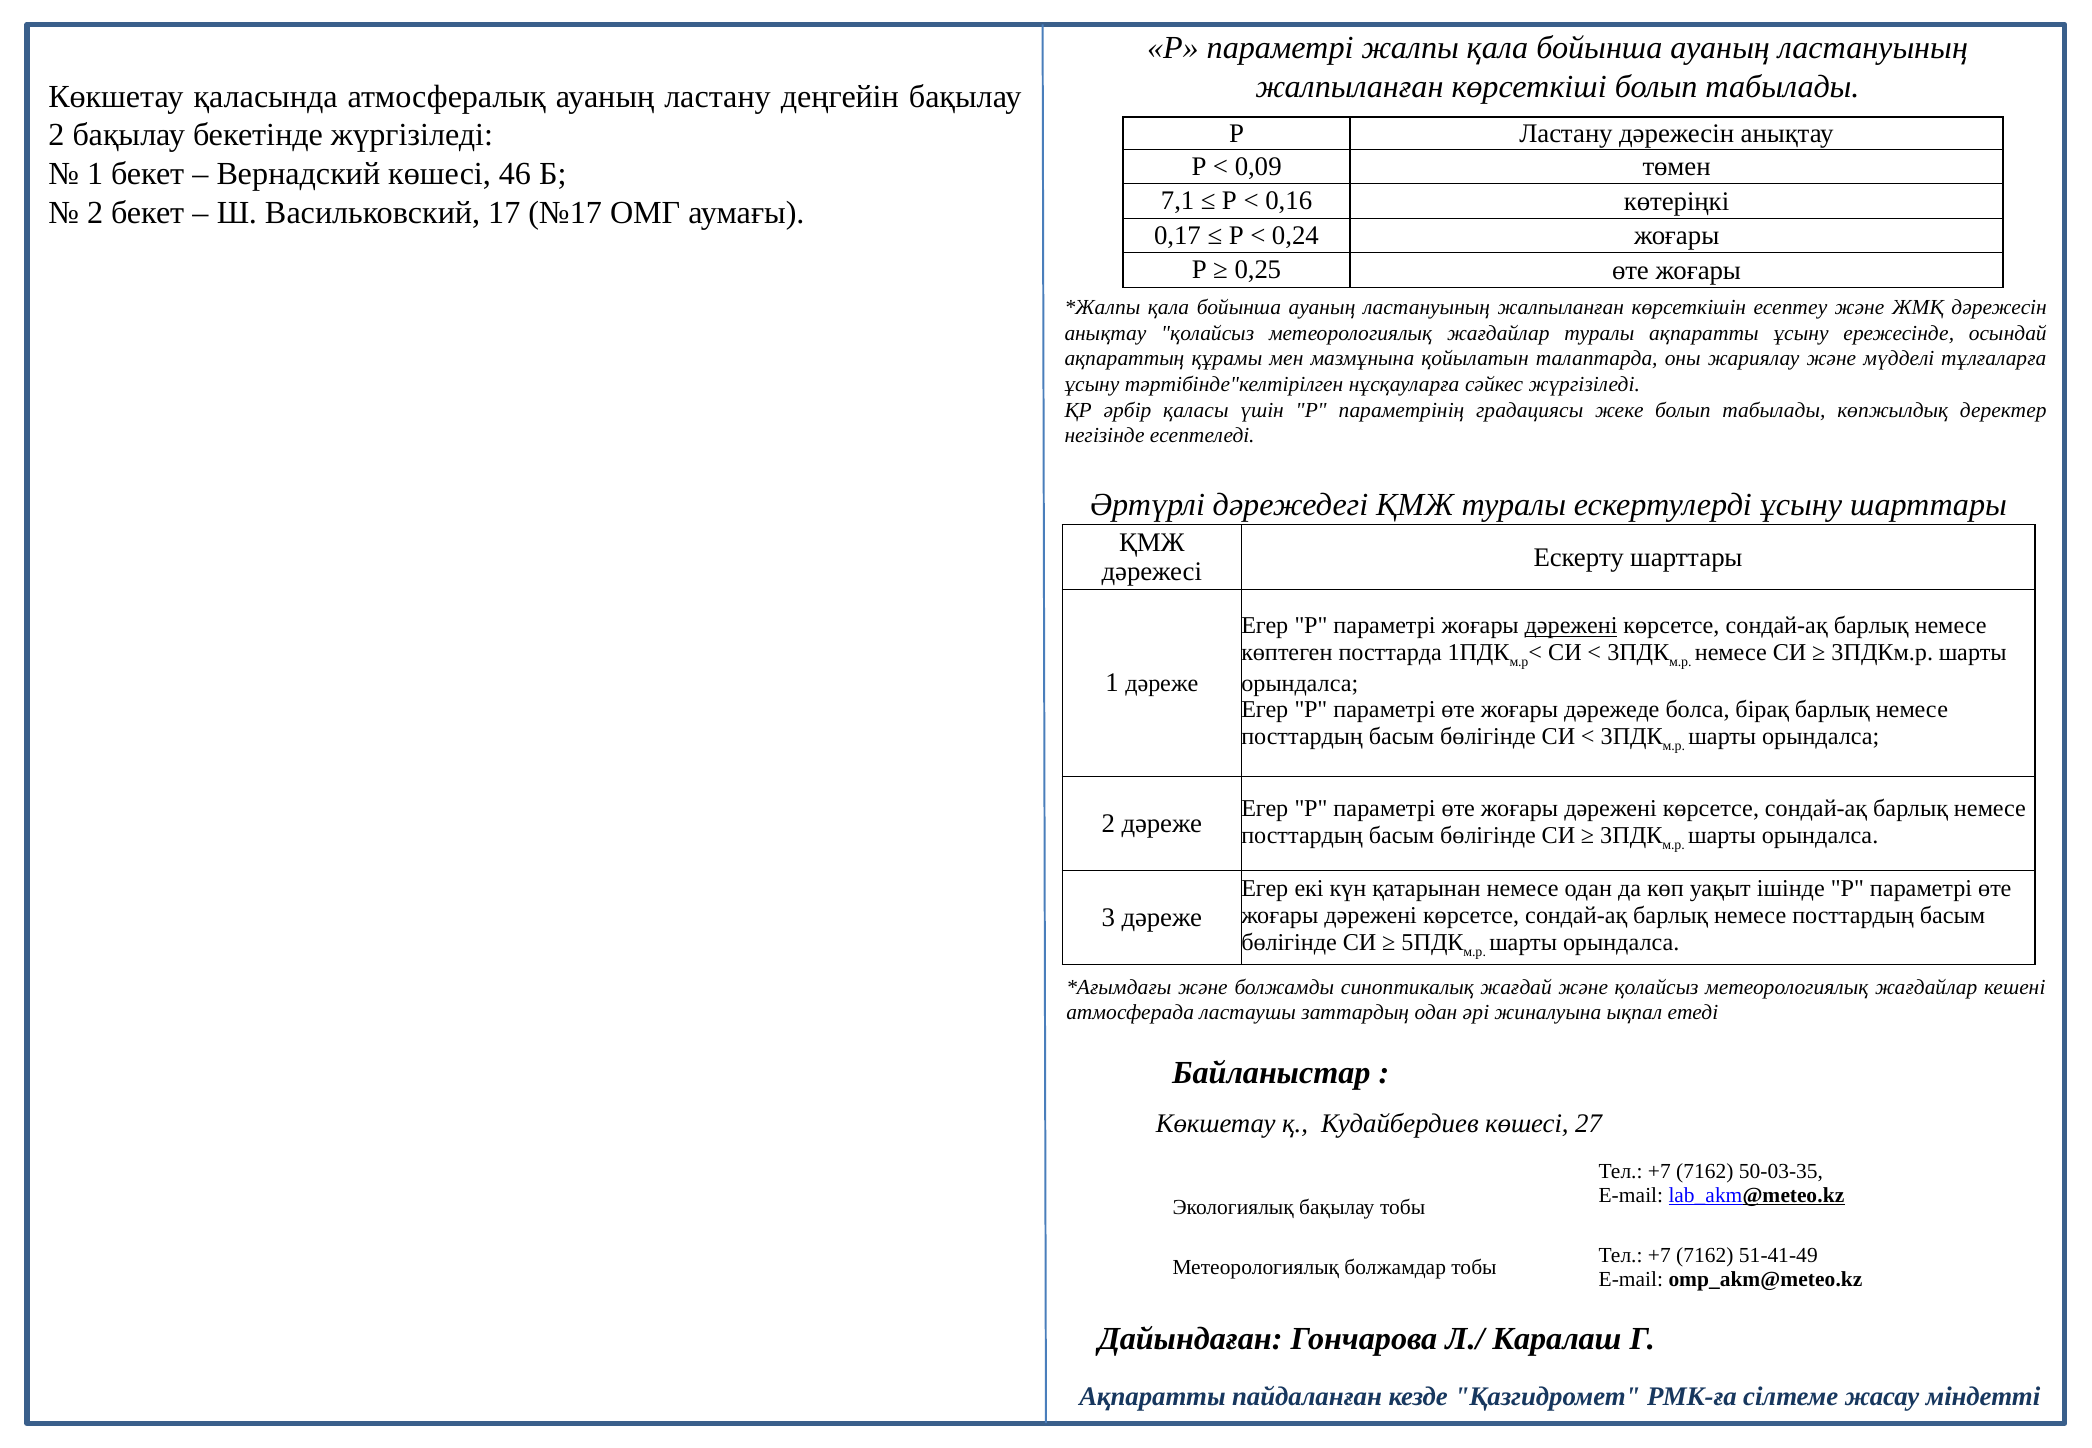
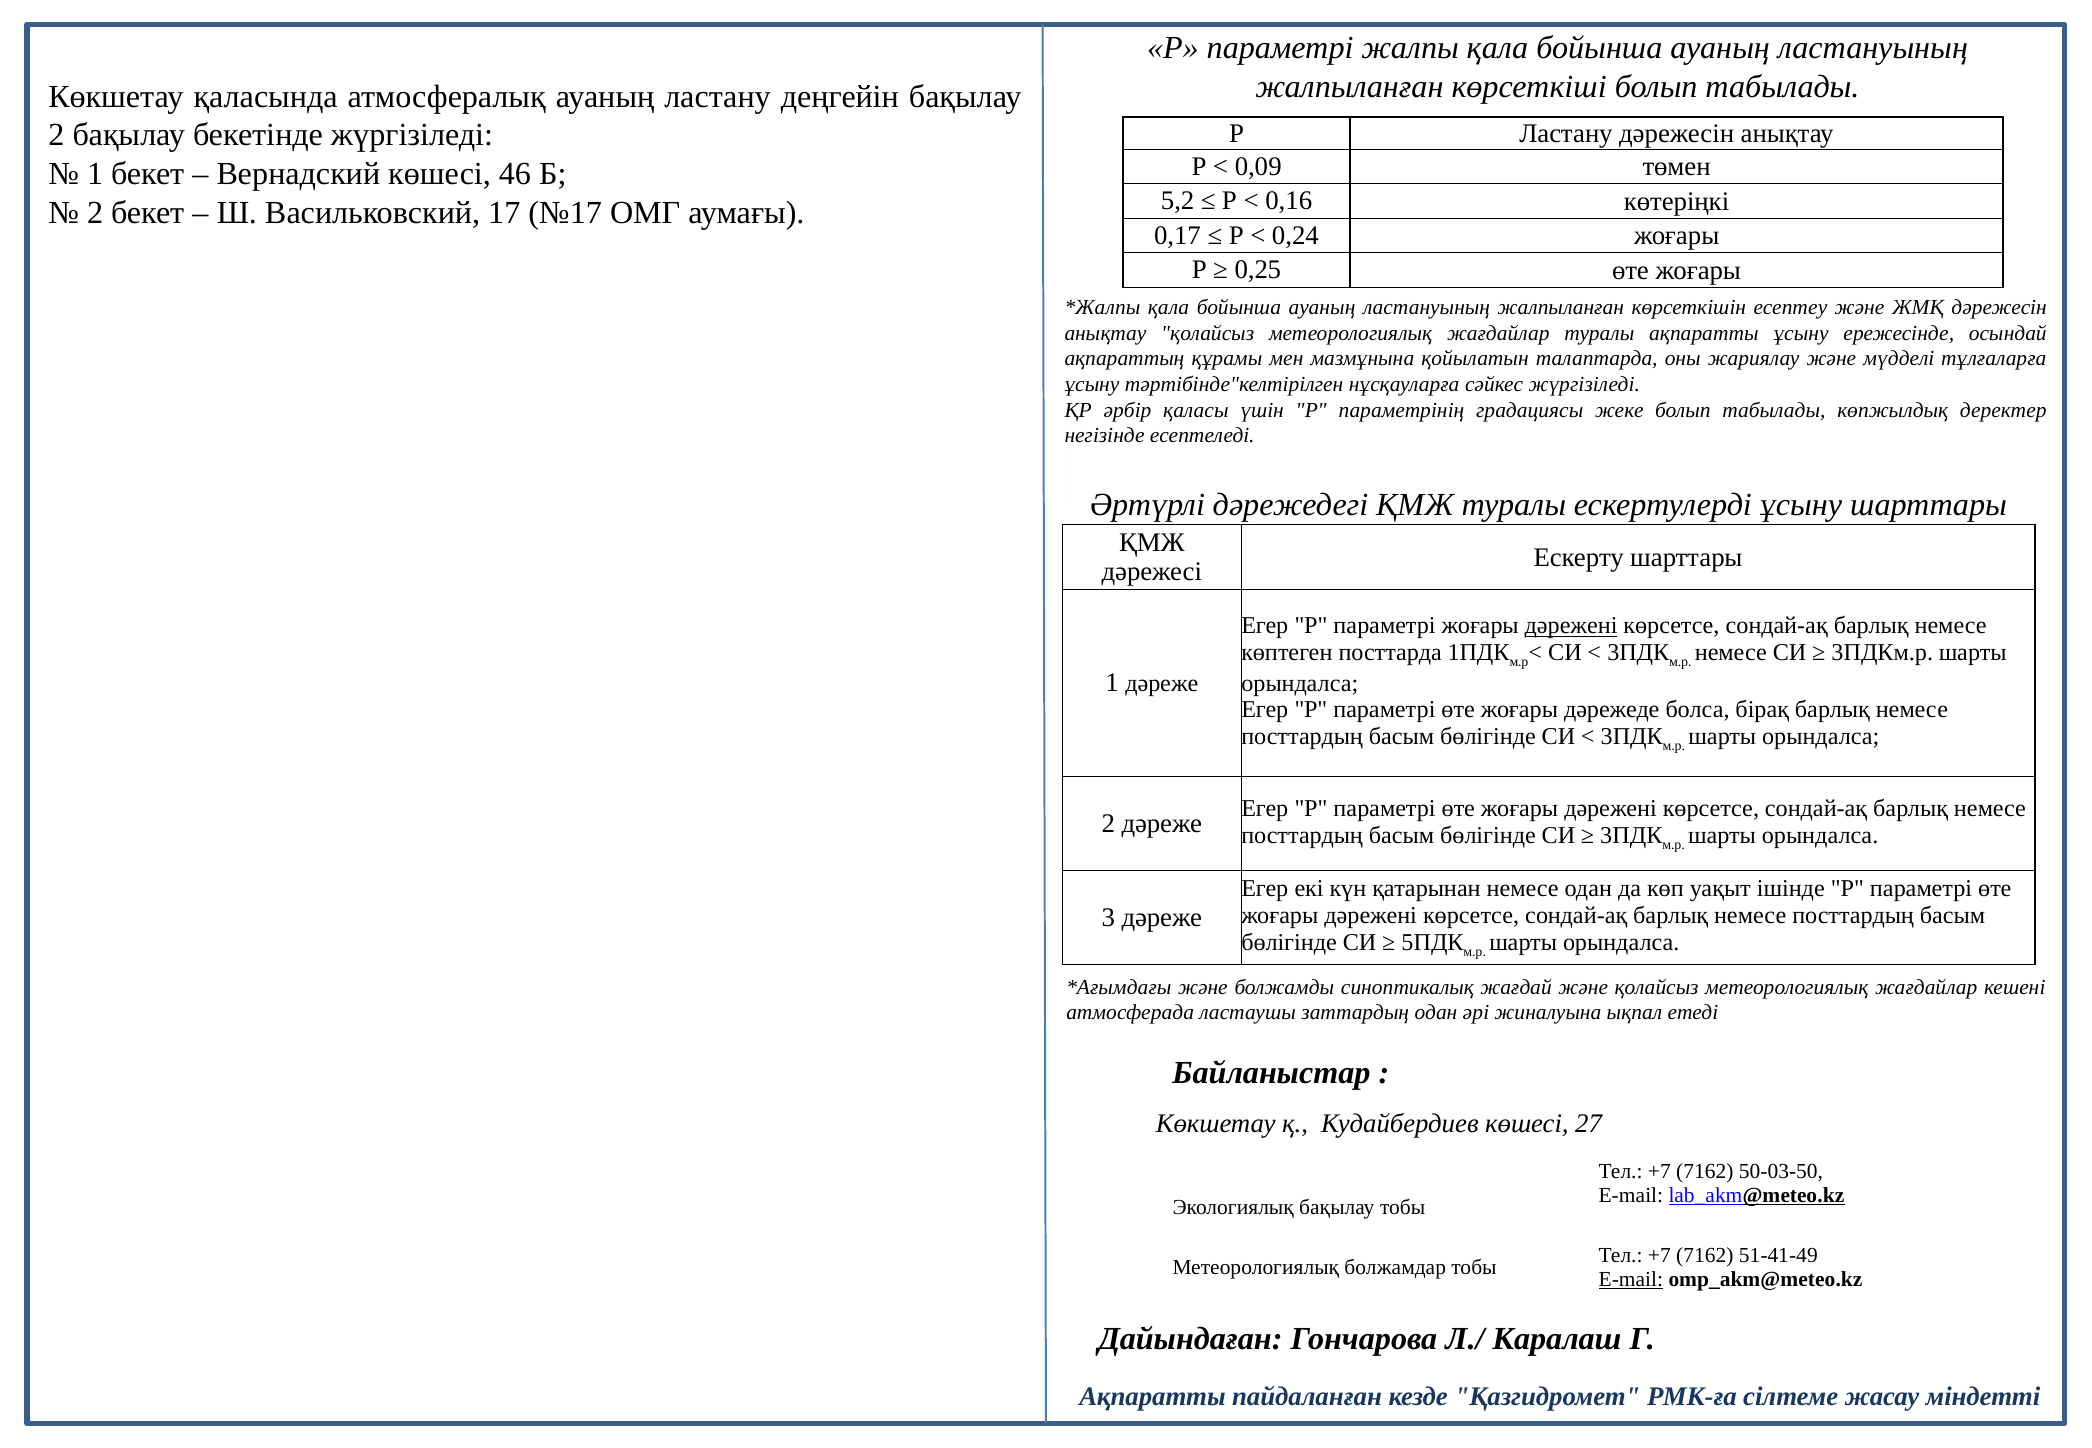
7,1: 7,1 -> 5,2 (1178, 201)
50-03-35: 50-03-35 -> 50-03-50 (1781, 1172)
E-mail underline: none -> present (1631, 1279)
